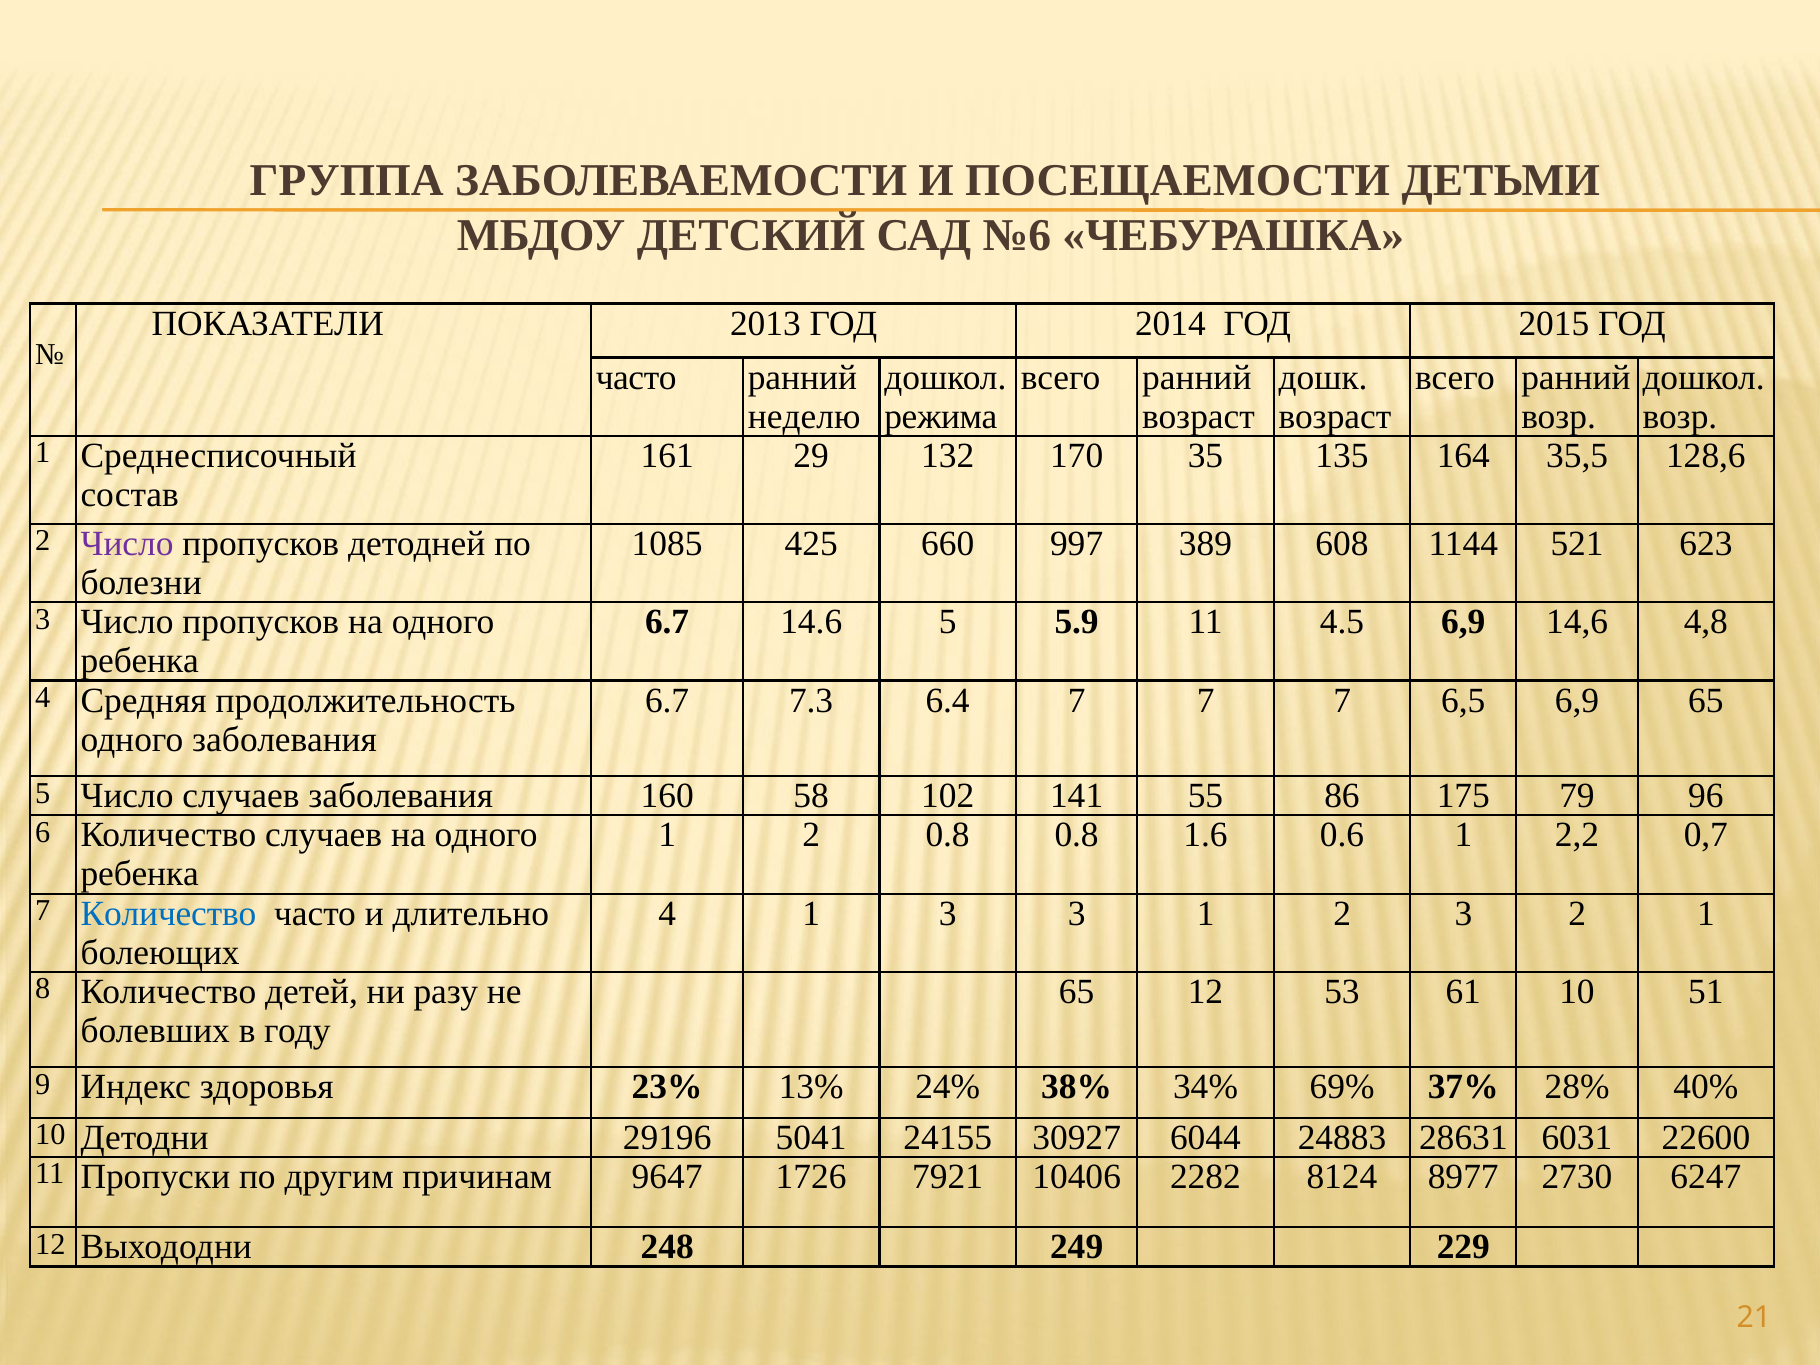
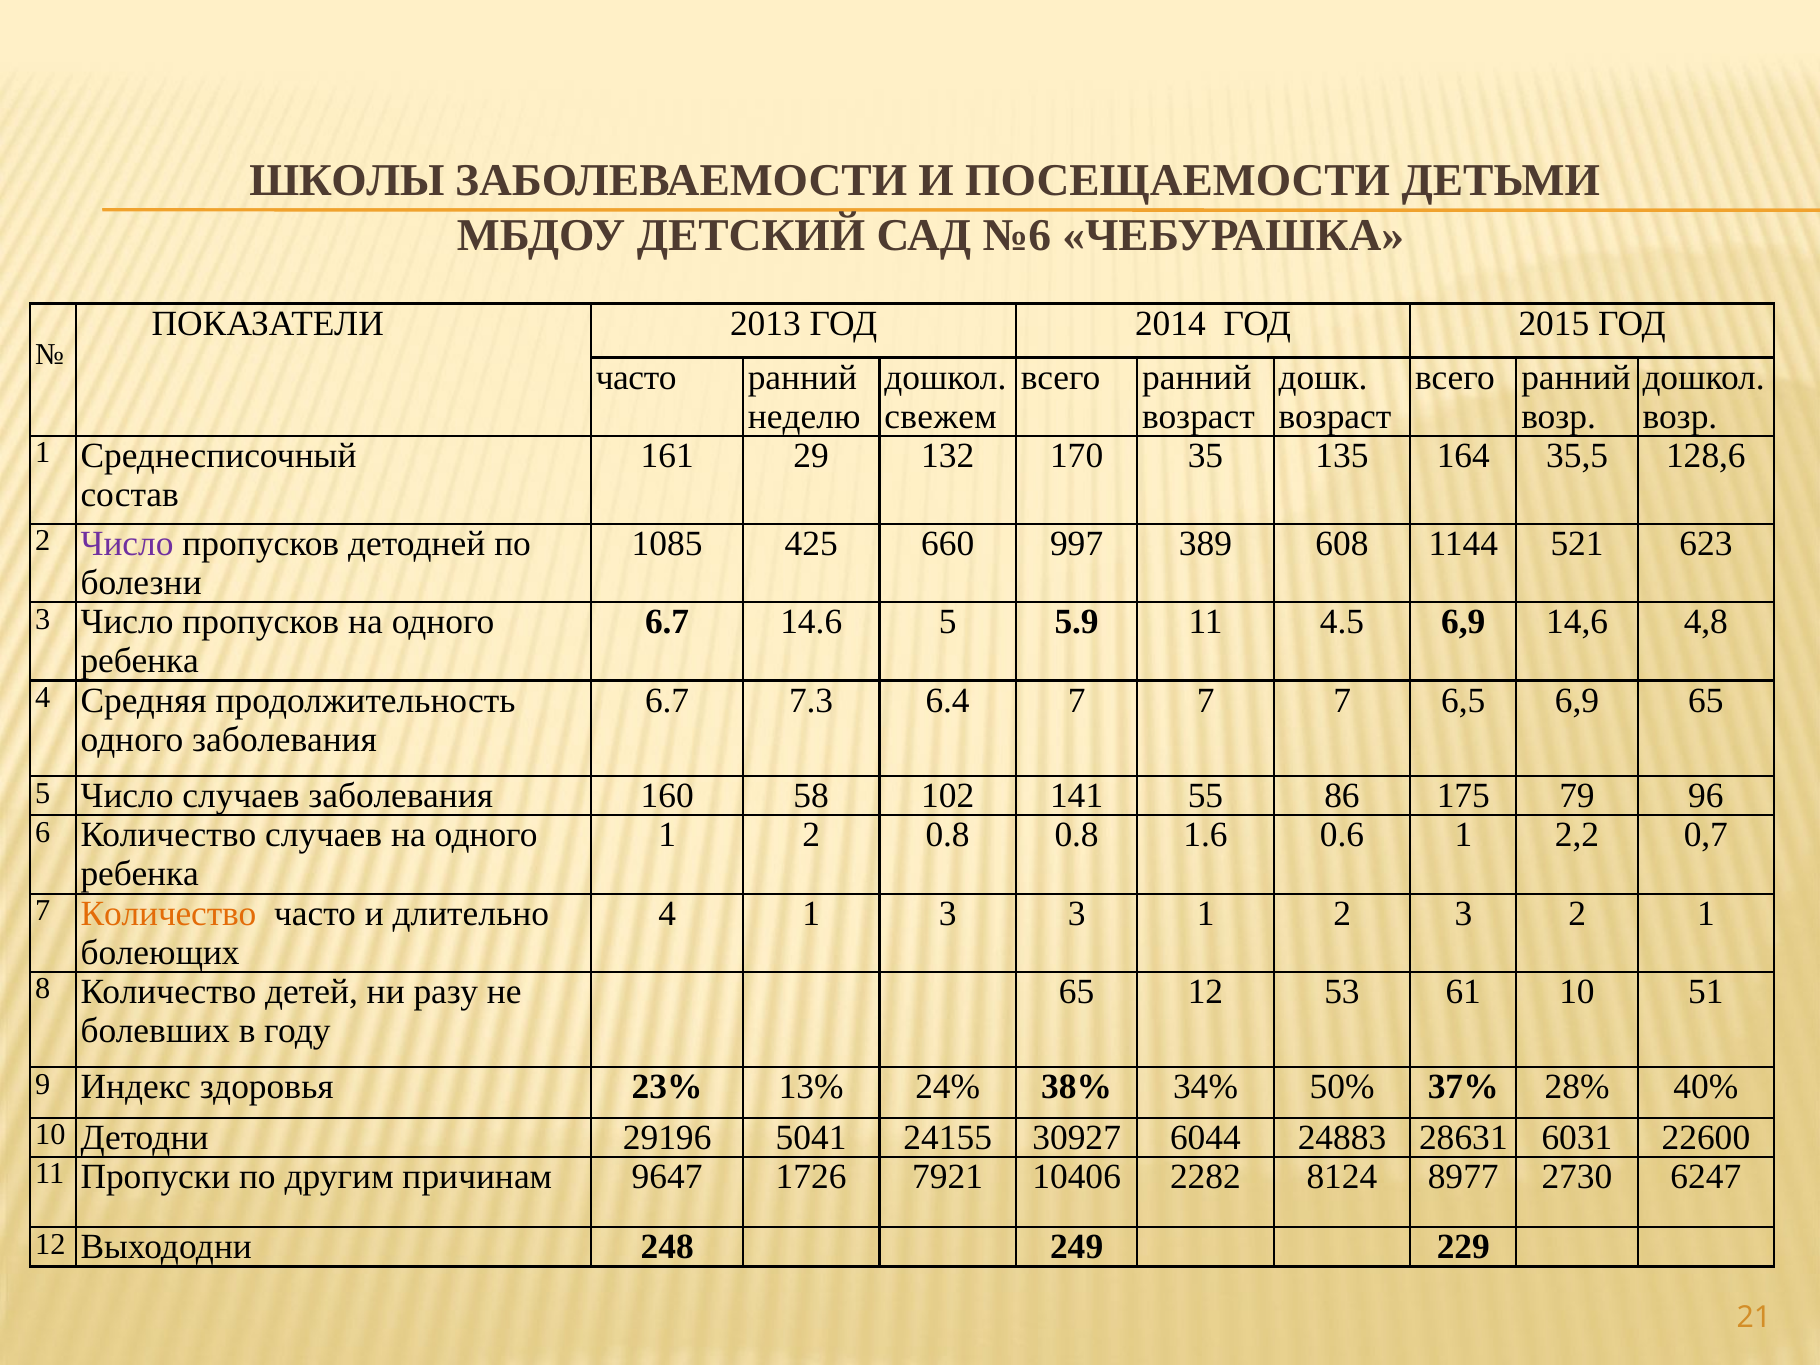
ГРУППА: ГРУППА -> ШКОЛЫ (347, 181)
режима: режима -> свежем (941, 417)
Количество colour: blue -> orange (169, 913)
69%: 69% -> 50% (1342, 1087)
